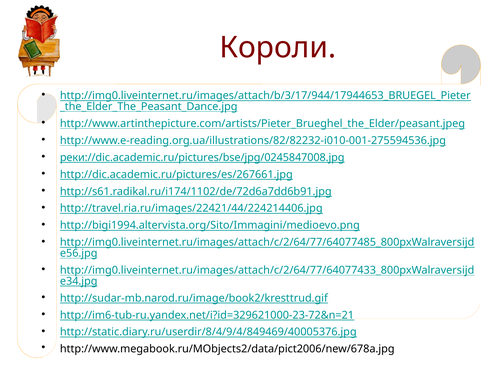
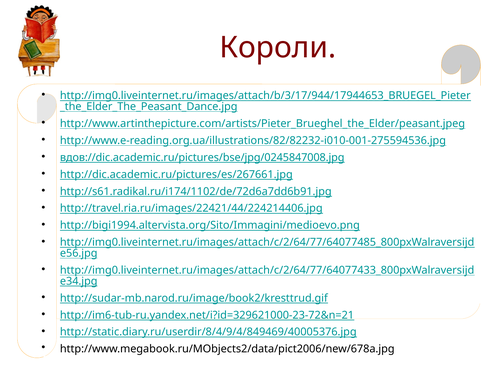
реки://dic.academic.ru/pictures/bse/jpg/0245847008.jpg: реки://dic.academic.ru/pictures/bse/jpg/0245847008.jpg -> вдов://dic.academic.ru/pictures/bse/jpg/0245847008.jpg (202, 157)
